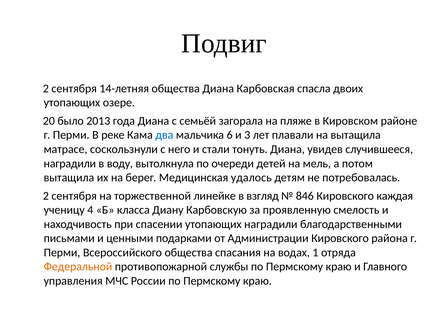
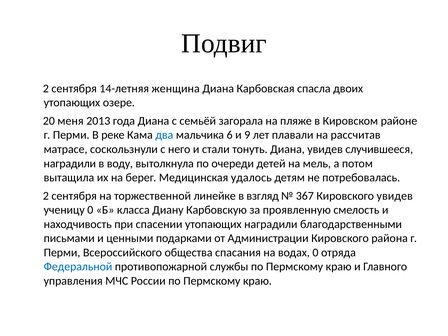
14-летняя общества: общества -> женщина (176, 89)
было: было -> меня (70, 121)
3: 3 -> 9 (247, 135)
на вытащила: вытащила -> рассчитав (356, 135)
846: 846 -> 367 (305, 196)
Кировского каждая: каждая -> увидев (395, 196)
ученицу 4: 4 -> 0 (90, 210)
водах 1: 1 -> 0 (315, 253)
Федеральной colour: orange -> blue (78, 267)
